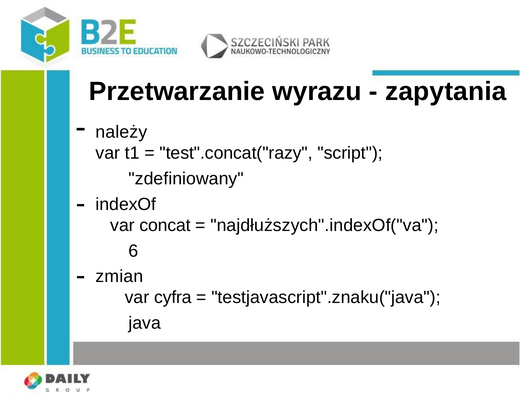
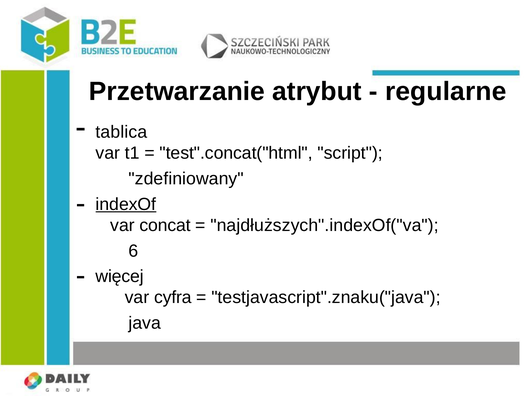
wyrazu: wyrazu -> atrybut (317, 91)
zapytania: zapytania -> regularne (446, 91)
należy: należy -> tablica (121, 132)
test".concat("razy: test".concat("razy -> test".concat("html (236, 153)
indexOf underline: none -> present (126, 204)
zmian: zmian -> więcej (120, 276)
